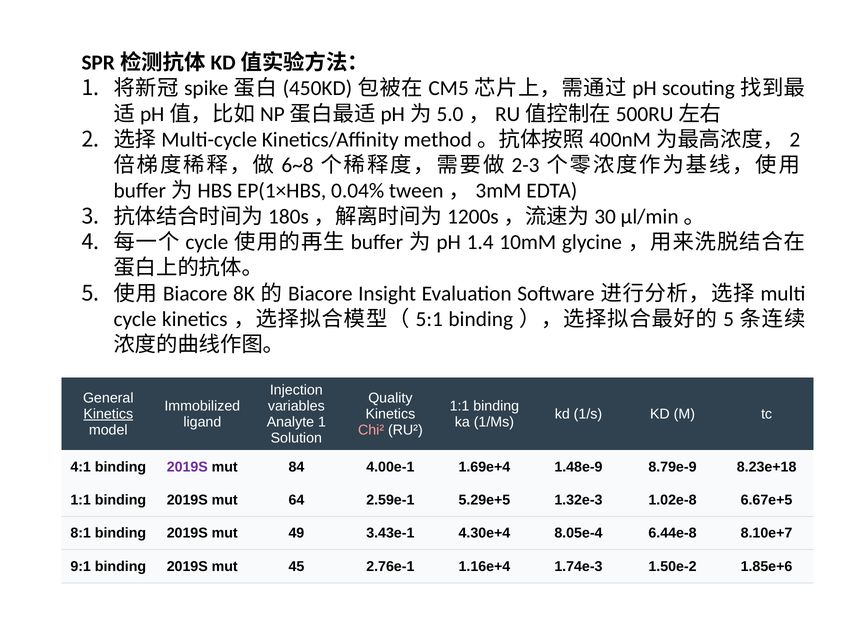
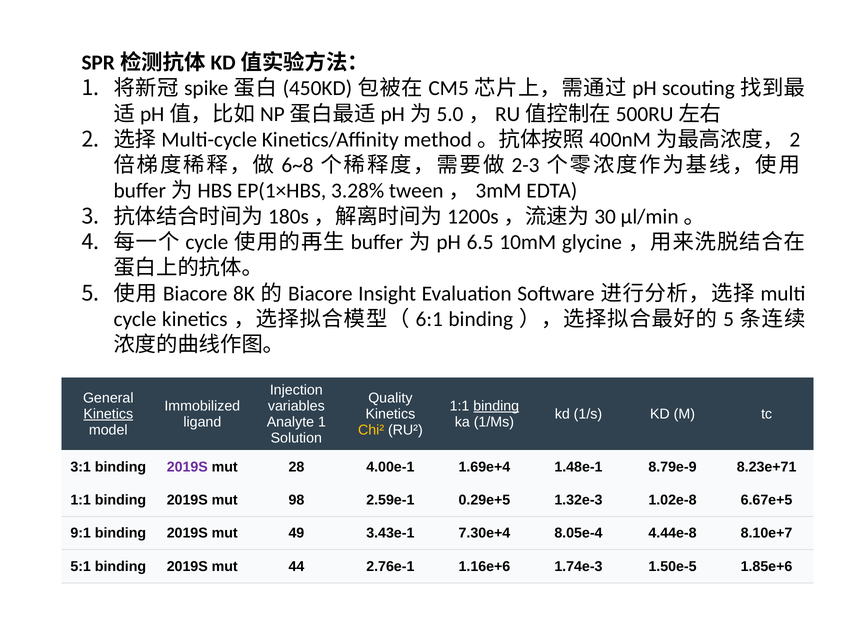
0.04%: 0.04% -> 3.28% (358, 191)
1.4: 1.4 -> 6.5 (480, 242)
5:1: 5:1 -> 6:1 (429, 319)
binding underline: none -> present (496, 406)
Chi² colour: pink -> yellow (371, 430)
4:1: 4:1 -> 3:1 (81, 466)
84: 84 -> 28 (296, 466)
1.48e-9: 1.48e-9 -> 1.48e-1 (578, 466)
8.23e+18: 8.23e+18 -> 8.23e+71 (767, 466)
64: 64 -> 98 (296, 500)
5.29e+5: 5.29e+5 -> 0.29e+5 (484, 500)
8:1: 8:1 -> 9:1 (81, 533)
4.30e+4: 4.30e+4 -> 7.30e+4 (484, 533)
6.44e-8: 6.44e-8 -> 4.44e-8 (672, 533)
9:1: 9:1 -> 5:1 (81, 566)
45: 45 -> 44 (296, 566)
1.16e+4: 1.16e+4 -> 1.16e+6 (484, 566)
1.50e-2: 1.50e-2 -> 1.50e-5 (672, 566)
